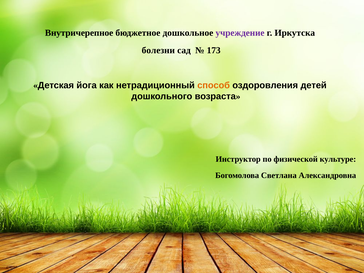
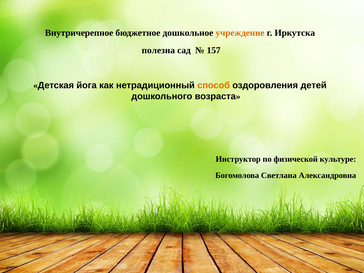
учреждение colour: purple -> orange (240, 33)
болезни: болезни -> полезна (158, 50)
173: 173 -> 157 (214, 50)
